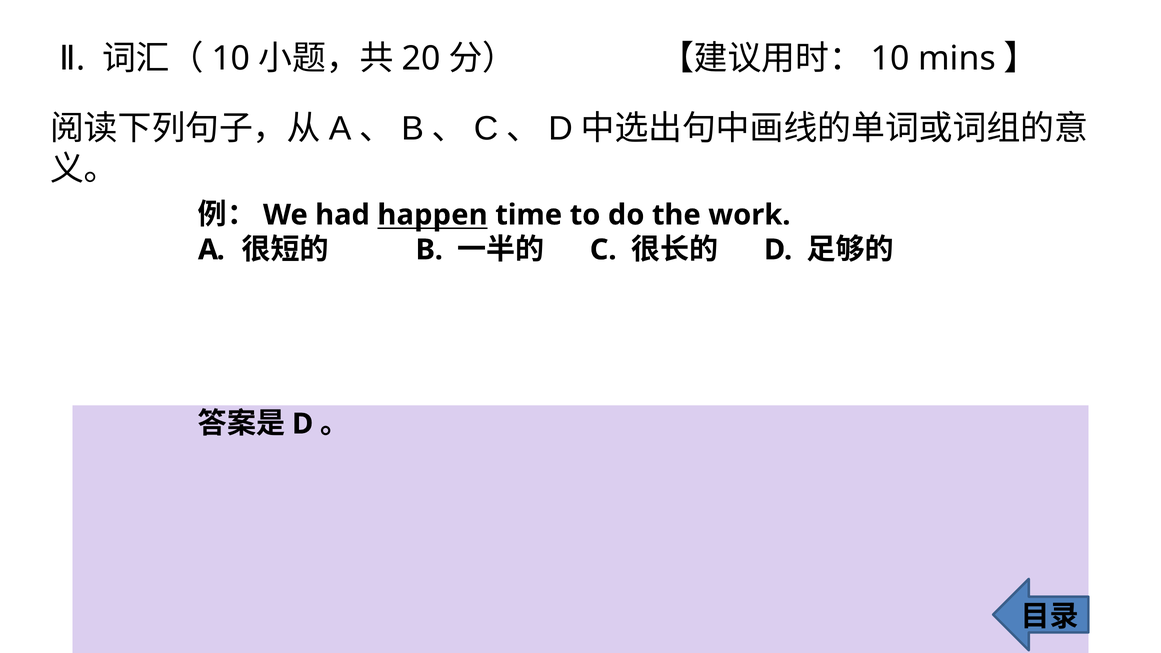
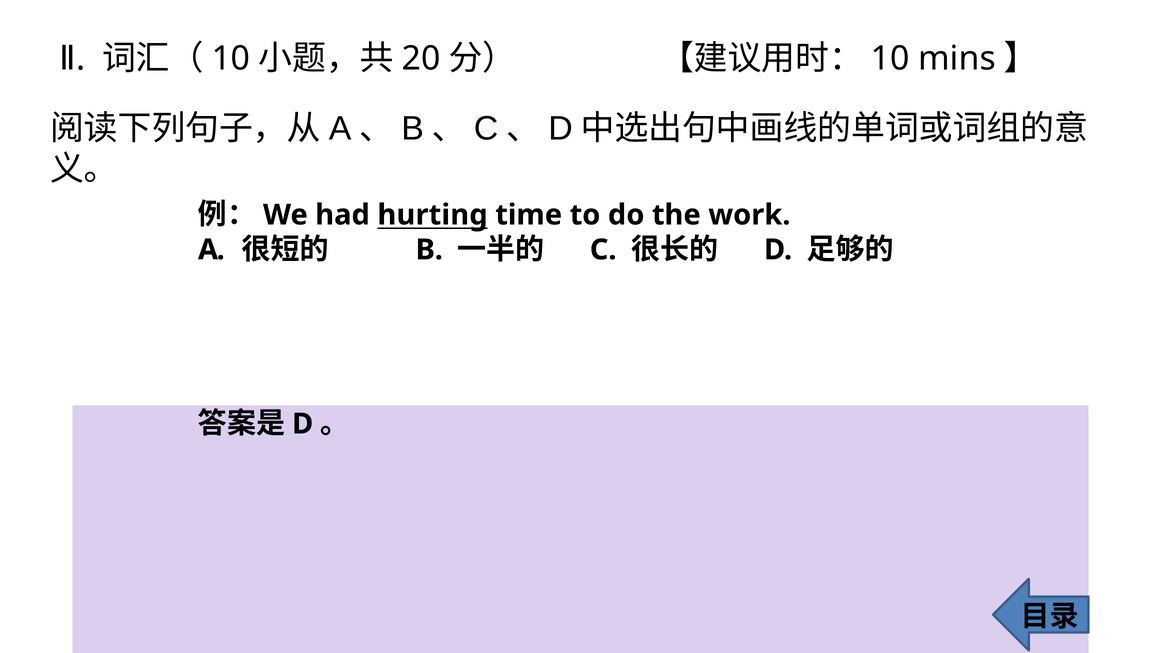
happen: happen -> hurting (433, 215)
